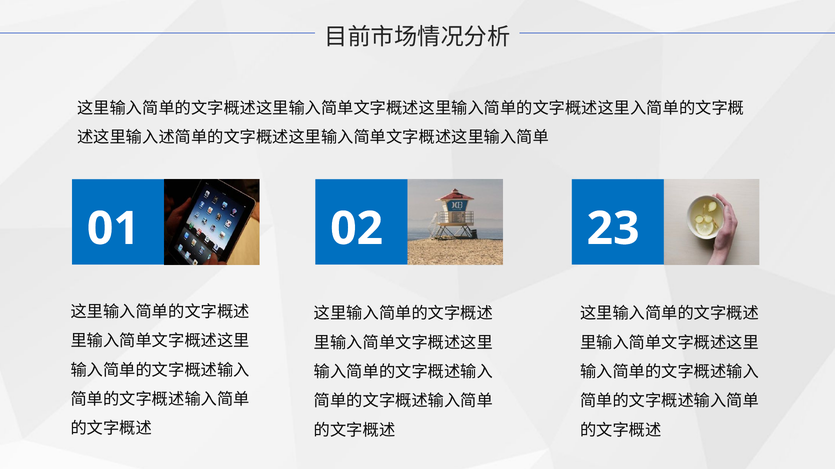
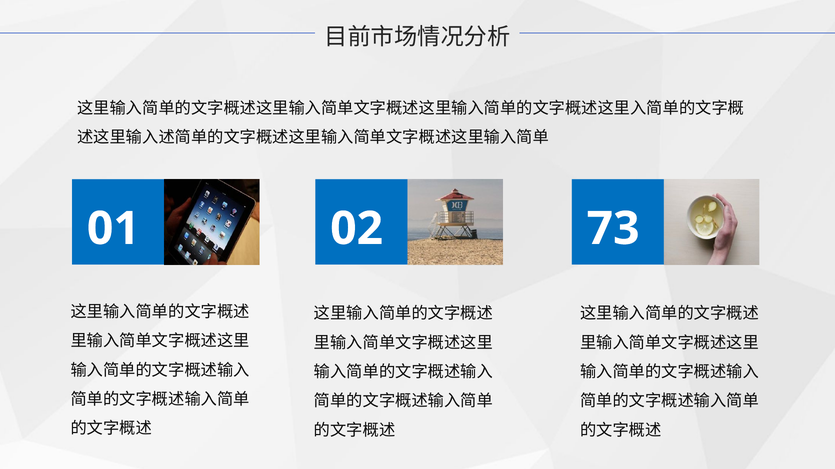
23: 23 -> 73 (613, 229)
